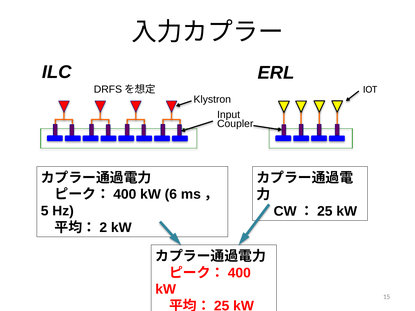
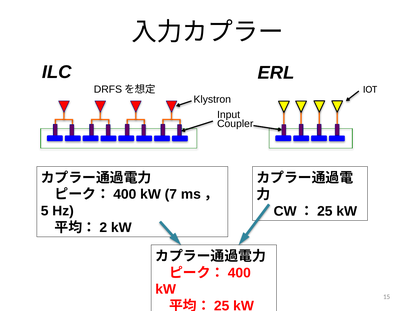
6: 6 -> 7 (171, 195)
